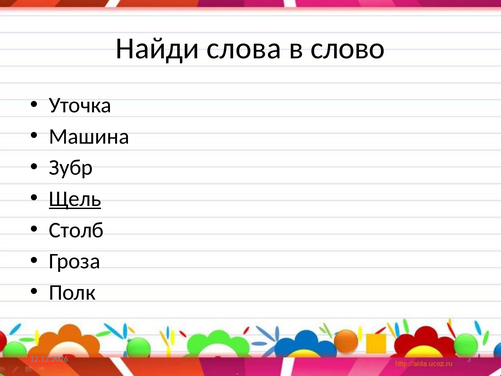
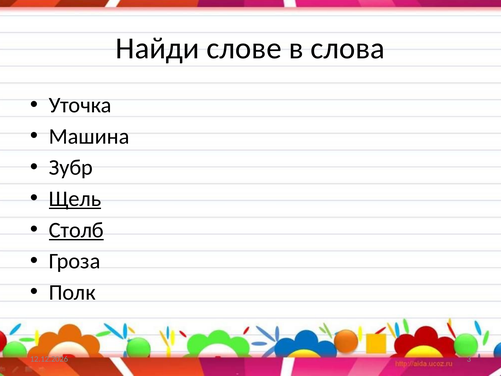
слова: слова -> слове (244, 48)
слово: слово -> слова (348, 48)
Столб underline: none -> present (76, 230)
